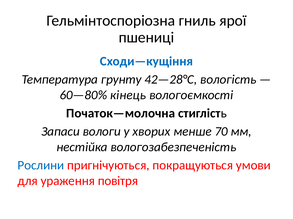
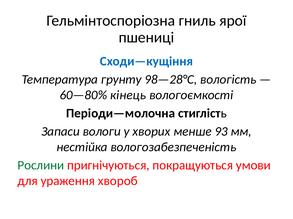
42—28°С: 42—28°С -> 98—28°С (171, 80)
Початок—молочна: Початок—молочна -> Періоди—молочна (121, 114)
70: 70 -> 93 (221, 132)
Рослини colour: blue -> green (41, 166)
повітря: повітря -> хвороб (118, 181)
